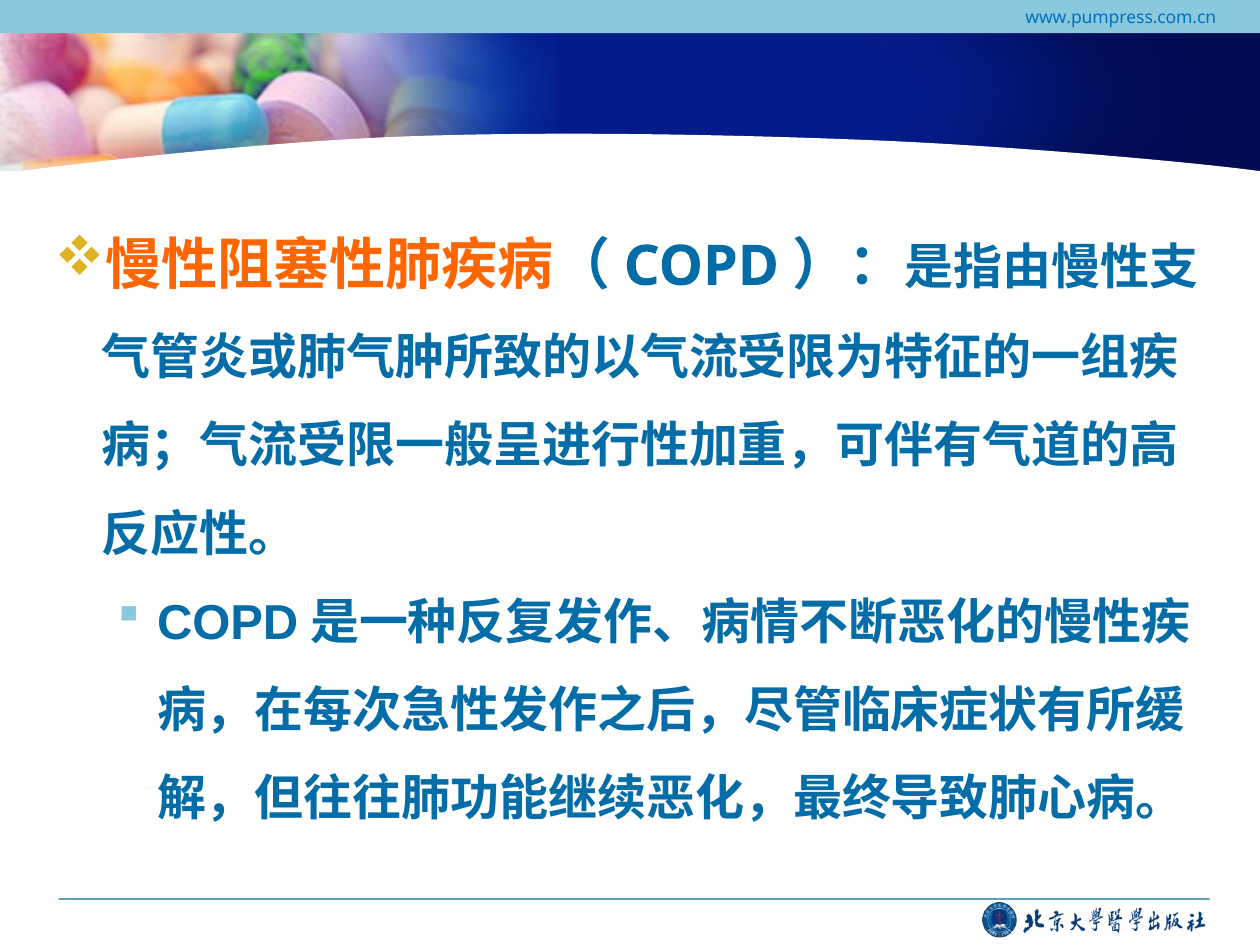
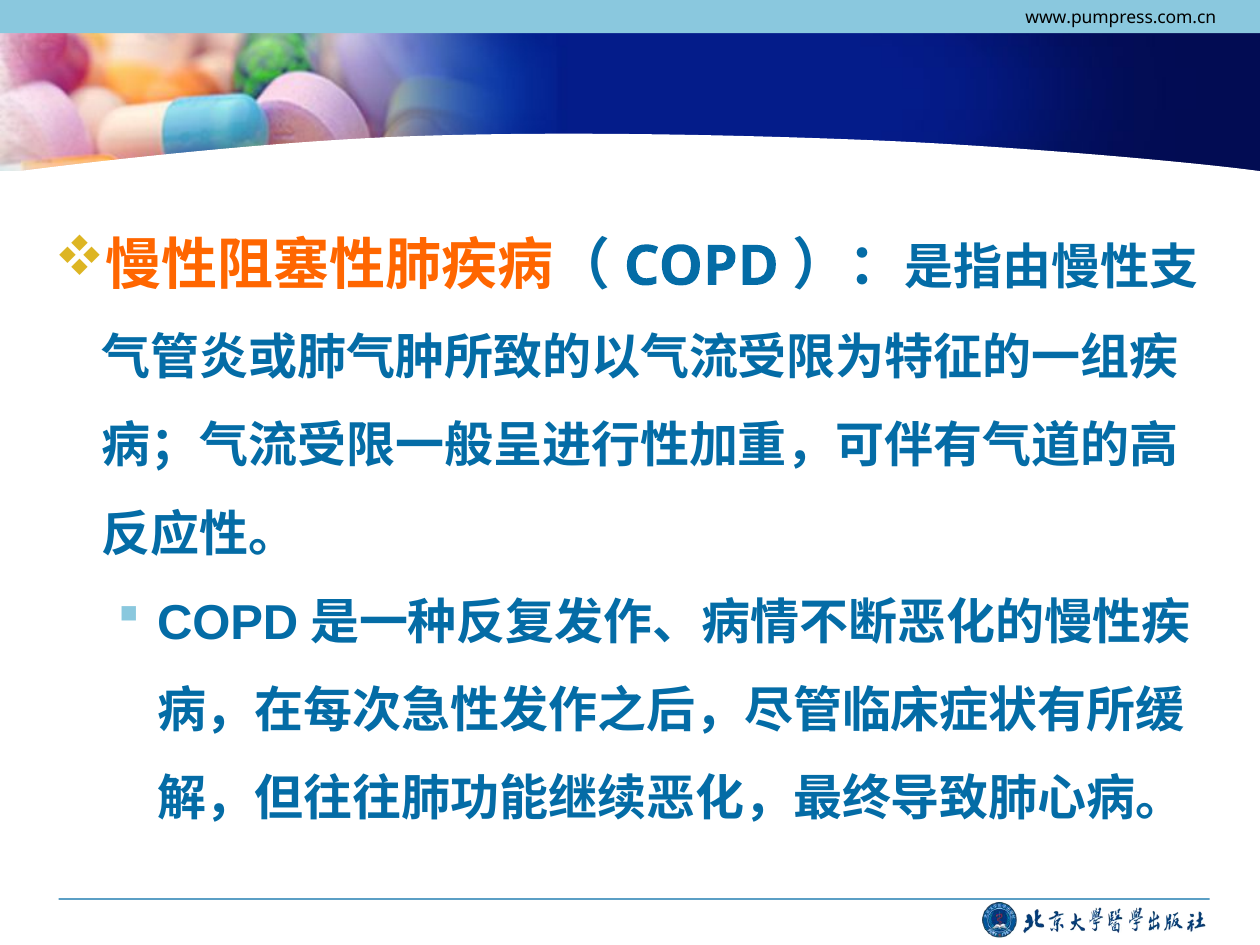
www.pumpress.com.cn colour: blue -> black (1121, 18)
